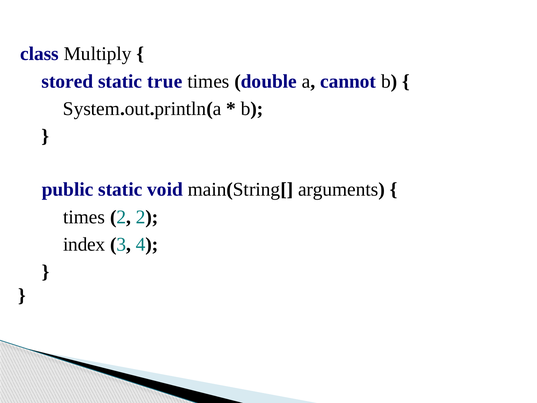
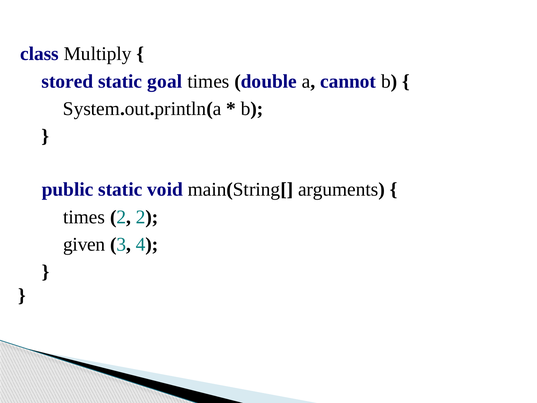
true: true -> goal (165, 81)
index: index -> given (84, 244)
